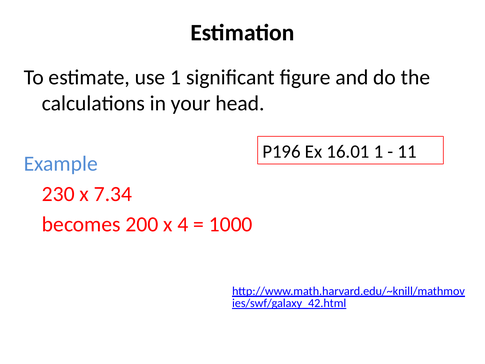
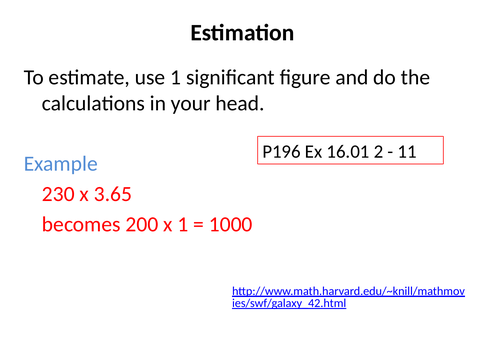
16.01 1: 1 -> 2 (379, 151)
7.34: 7.34 -> 3.65 (113, 194)
x 4: 4 -> 1 (183, 224)
